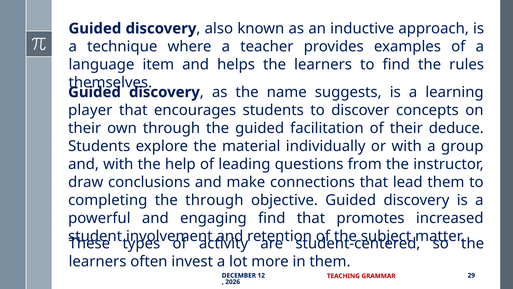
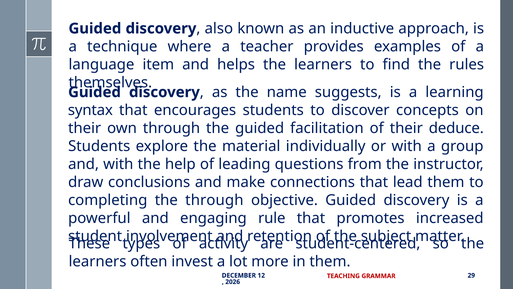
player: player -> syntax (90, 110)
engaging find: find -> rule (272, 218)
